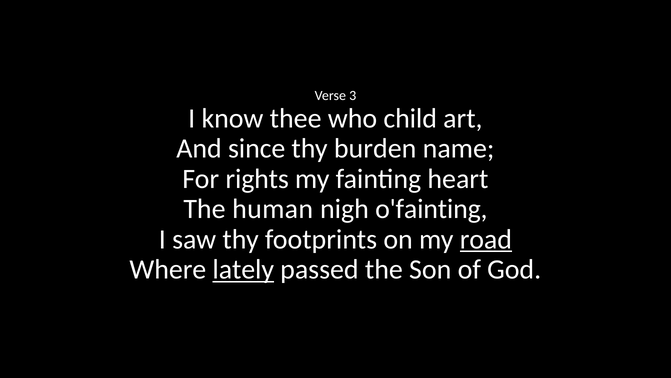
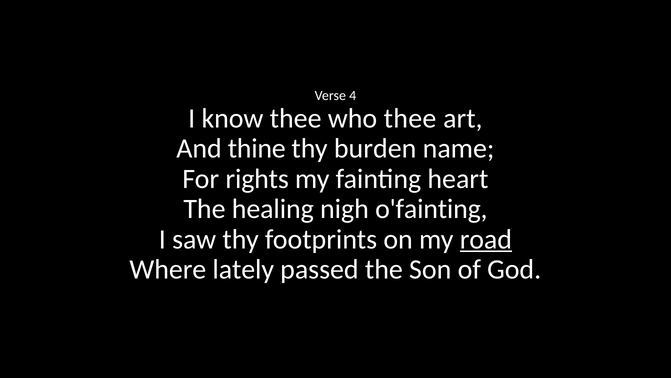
3: 3 -> 4 (353, 96)
who child: child -> thee (410, 118)
since: since -> thine (257, 148)
human: human -> healing (273, 209)
lately underline: present -> none (243, 269)
